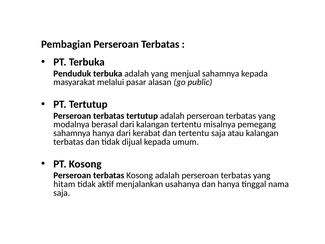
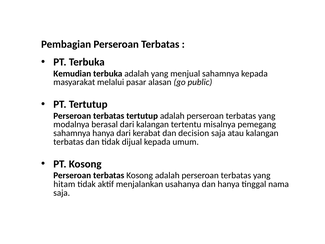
Penduduk: Penduduk -> Kemudian (72, 73)
dan tertentu: tertentu -> decision (194, 133)
